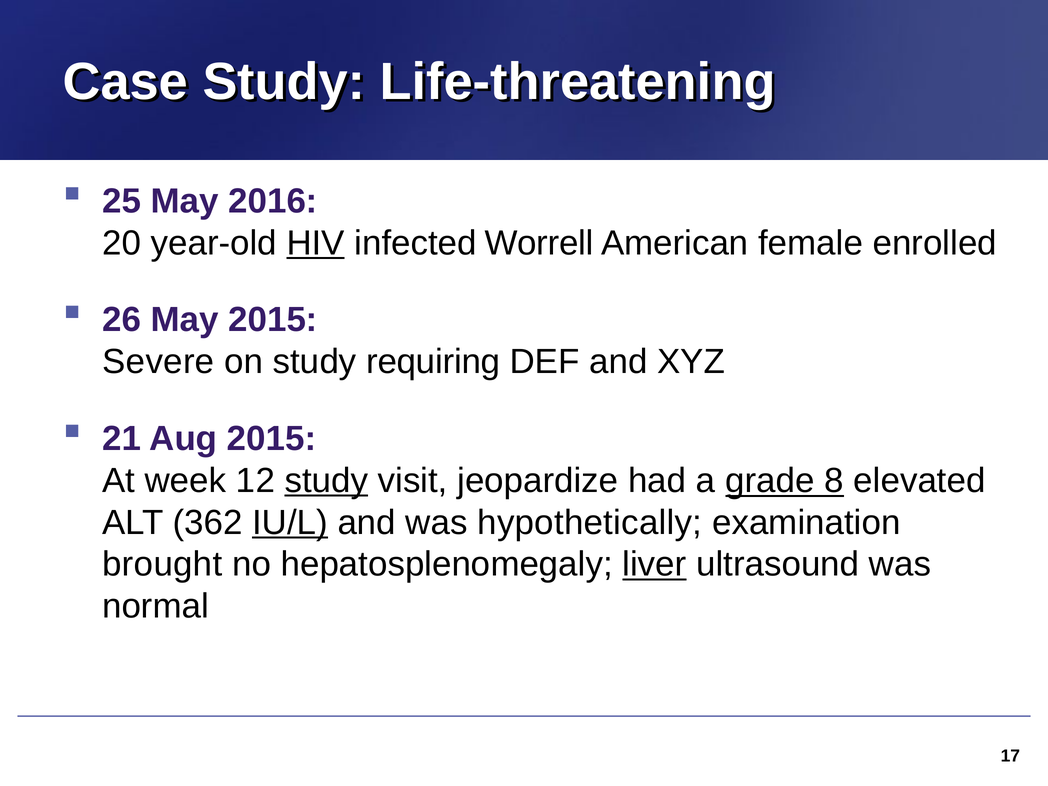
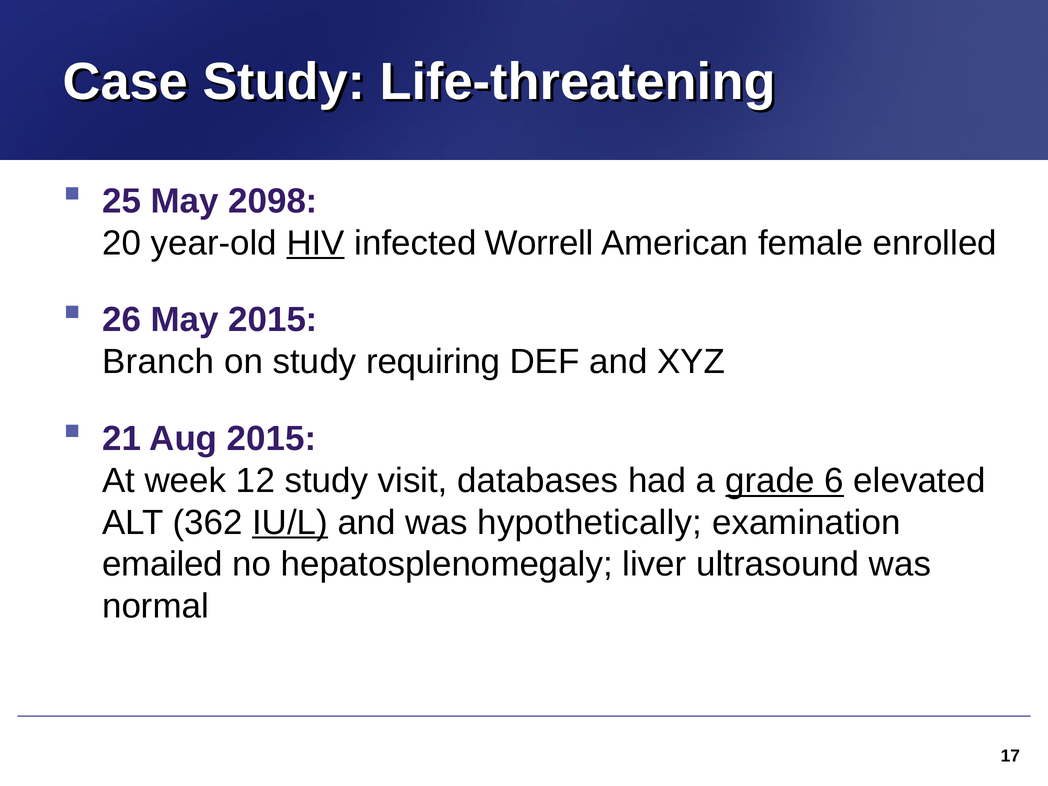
2016: 2016 -> 2098 (273, 201)
Severe: Severe -> Branch (158, 362)
study underline: present -> none (326, 481)
jeopardize: jeopardize -> databases (538, 481)
8: 8 -> 6 (834, 481)
brought: brought -> emailed (163, 564)
liver underline: present -> none (654, 564)
